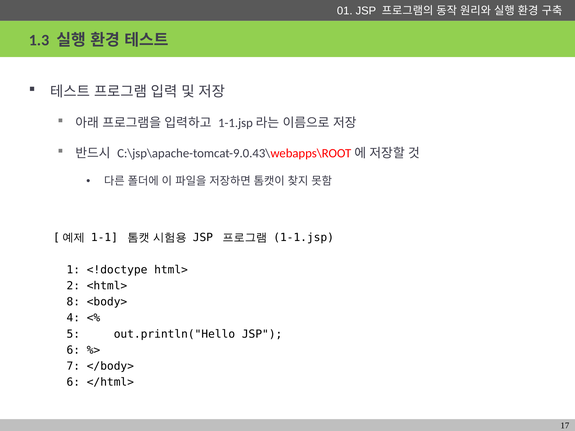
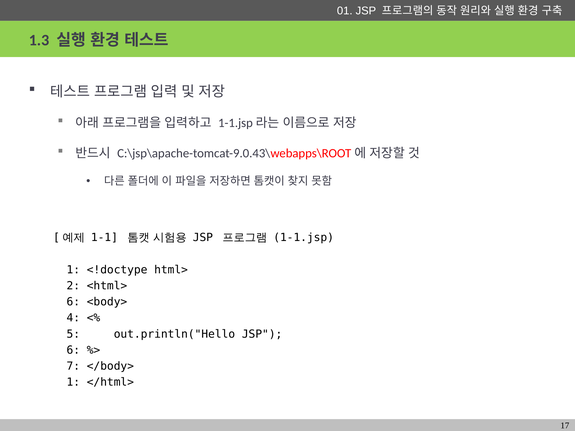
8: 8 -> 6 (73, 302)
6: 6 -> 1 (73, 383)
